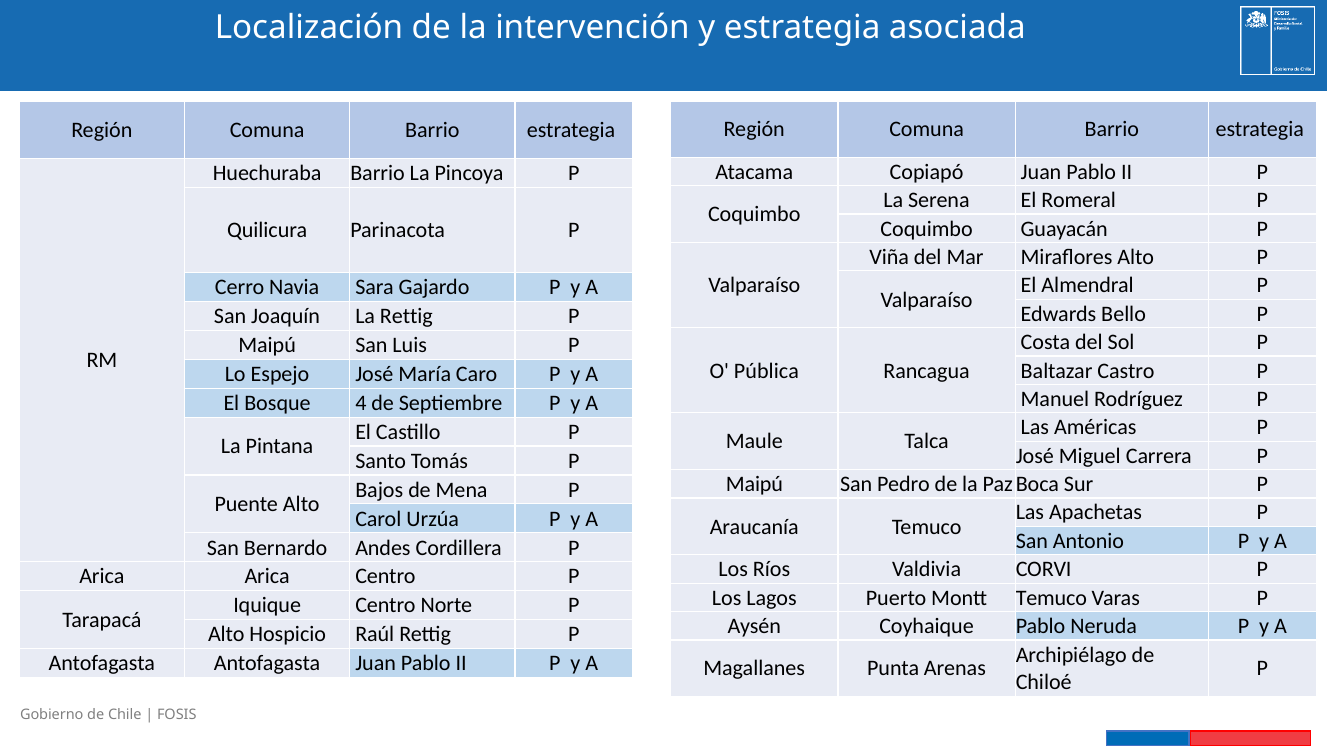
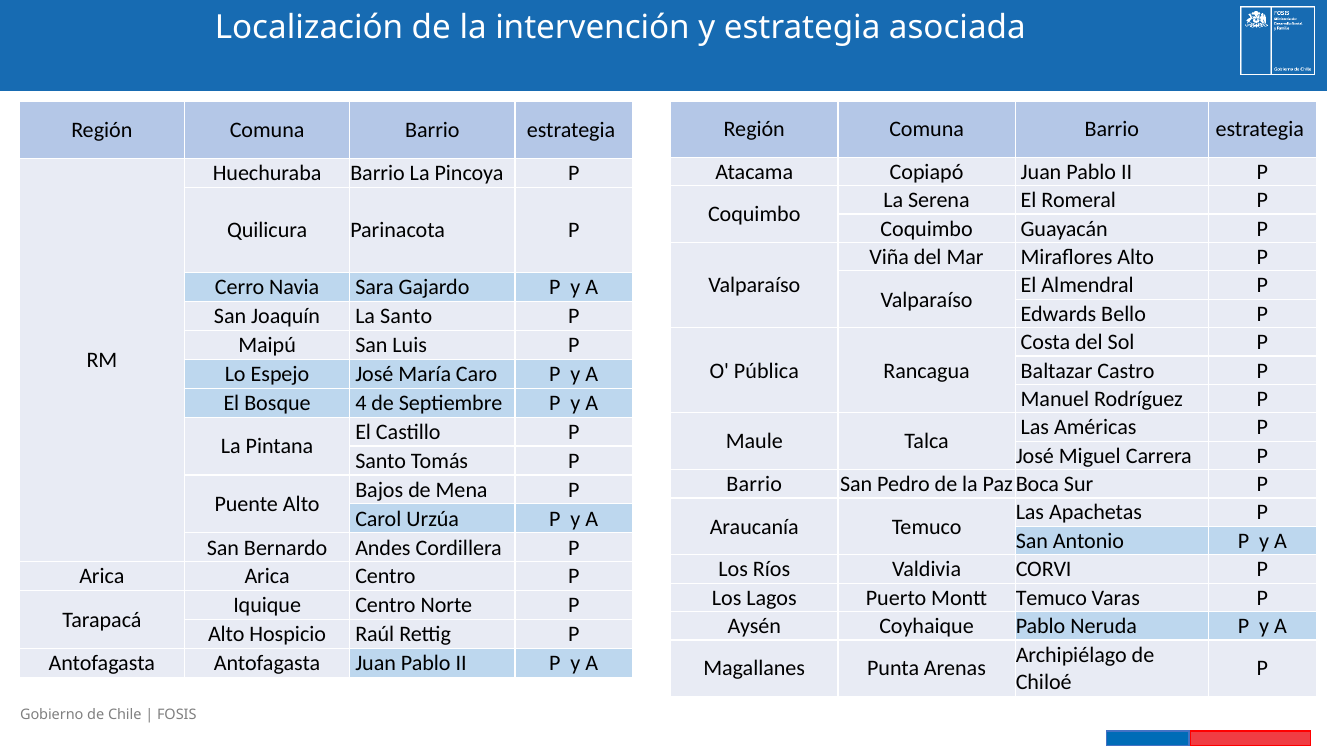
La Rettig: Rettig -> Santo (406, 317)
Maipú: Maipú -> Barrio (754, 485)
